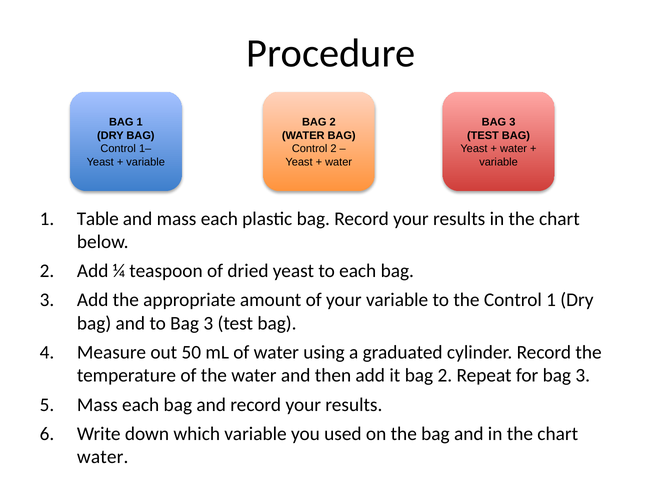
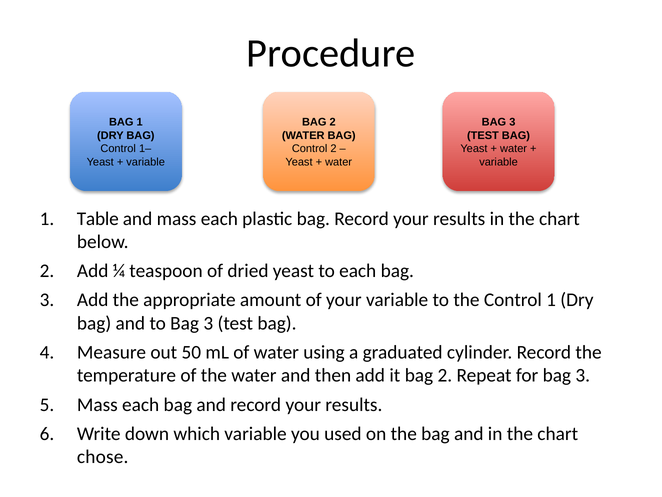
water: water -> chose (103, 457)
